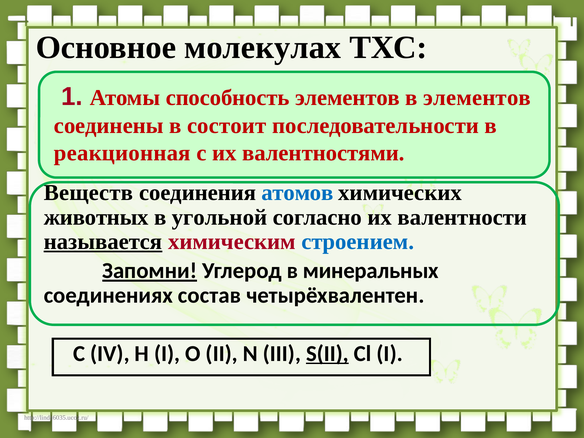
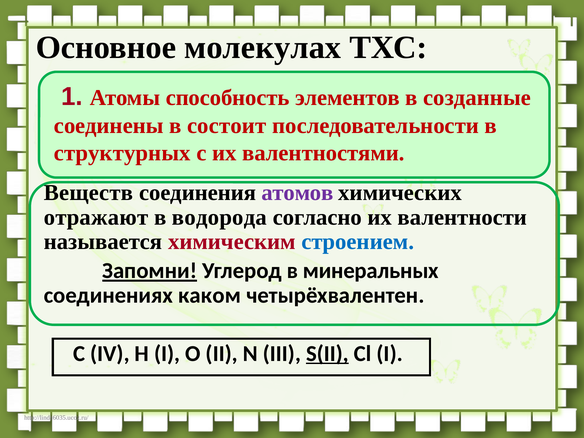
в элементов: элементов -> созданные (477, 98)
реакционная: реакционная -> структурных (122, 153)
атомов colour: blue -> purple (297, 193)
животных: животных -> отражают (96, 217)
угольной: угольной -> водорода (219, 217)
называется underline: present -> none (103, 242)
состав: состав -> каком (210, 295)
